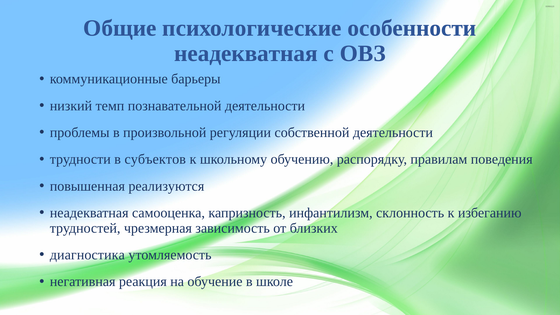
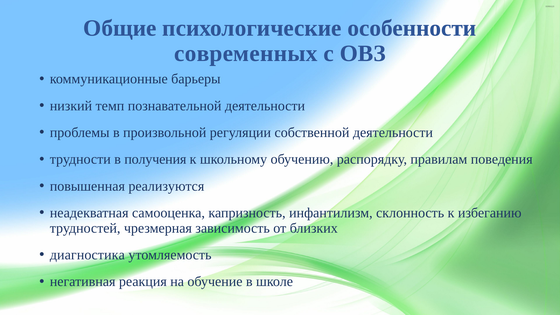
неадекватная: неадекватная -> современных (246, 53)
субъектов: субъектов -> получения (155, 159)
